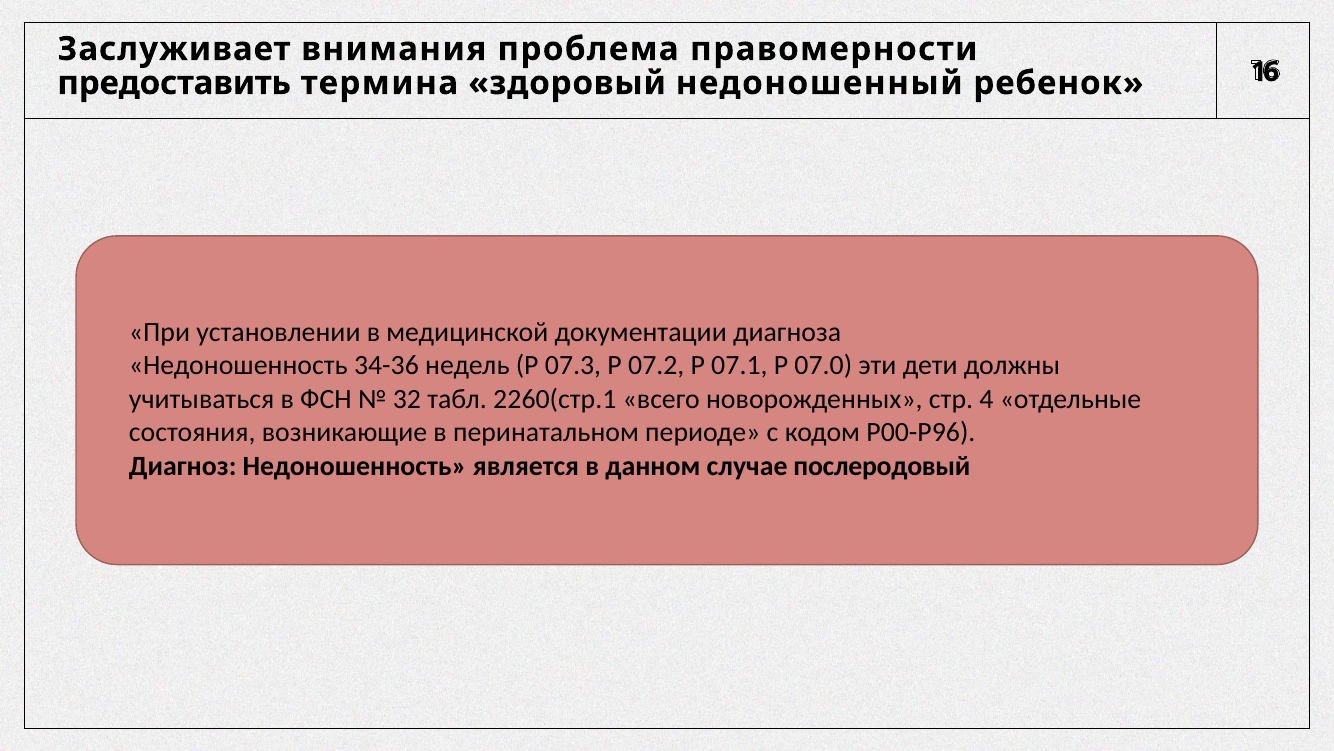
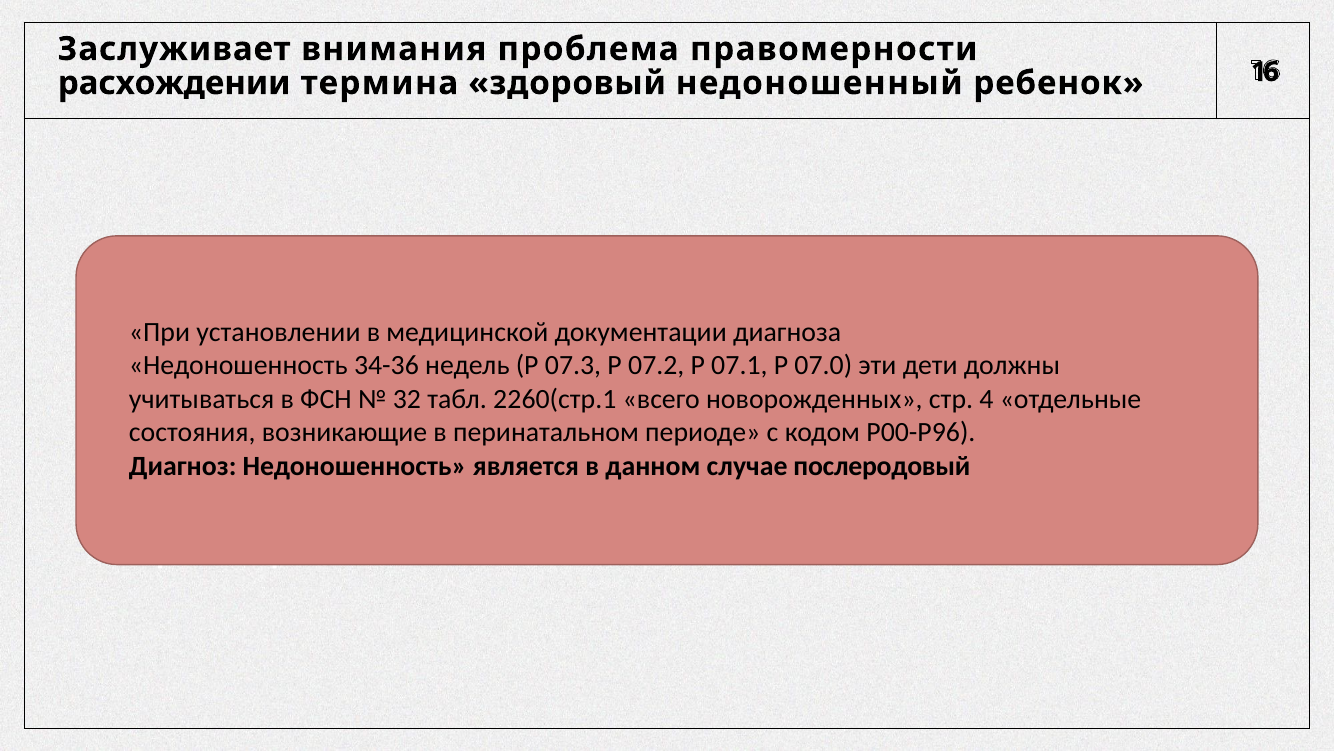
предоставить: предоставить -> расхождении (174, 83)
